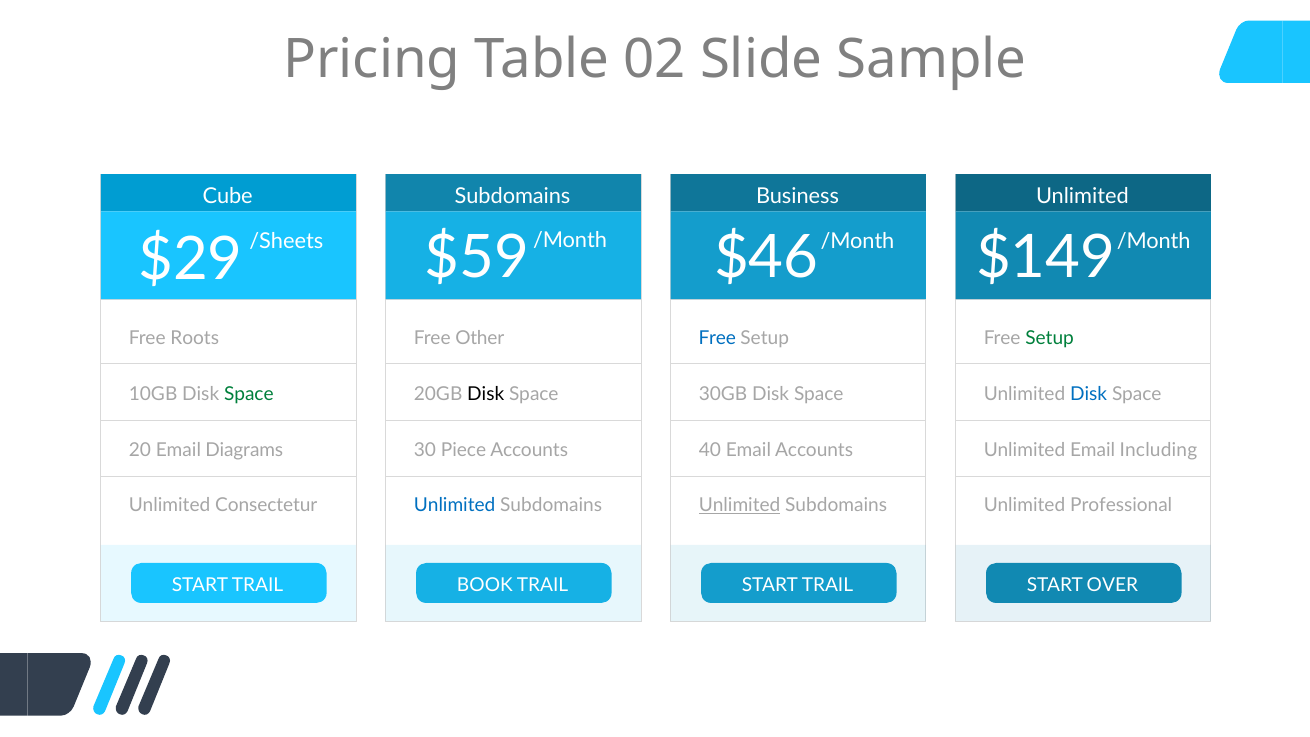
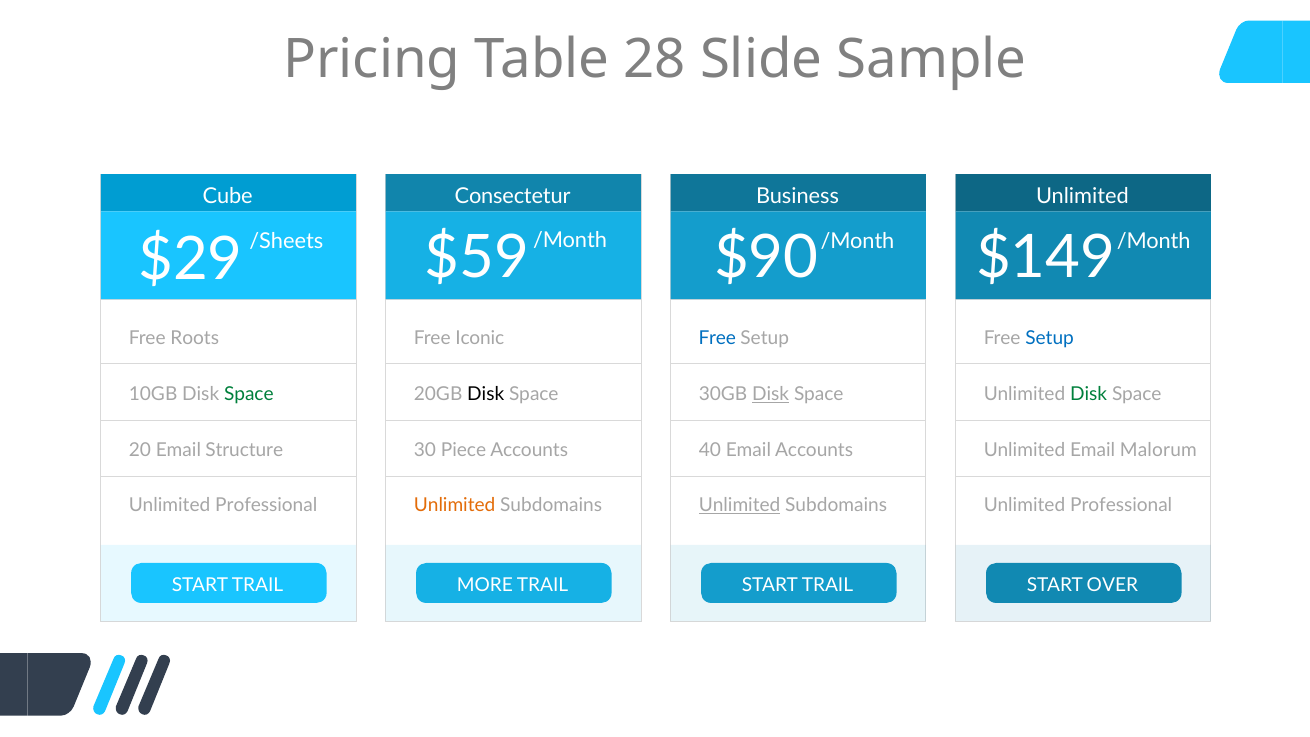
02: 02 -> 28 (655, 60)
Subdomains: Subdomains -> Consectetur (513, 196)
$46: $46 -> $90 (766, 258)
Other: Other -> Iconic (480, 338)
Setup colour: green -> blue (1050, 338)
Disk underline: none -> present (771, 394)
Disk colour: blue -> green (1089, 394)
Diagrams: Diagrams -> Structure (244, 450)
Including: Including -> Malorum (1158, 450)
Consectetur: Consectetur -> Professional (266, 505)
Unlimited colour: blue -> orange (455, 505)
BOOK: BOOK -> MORE (485, 585)
